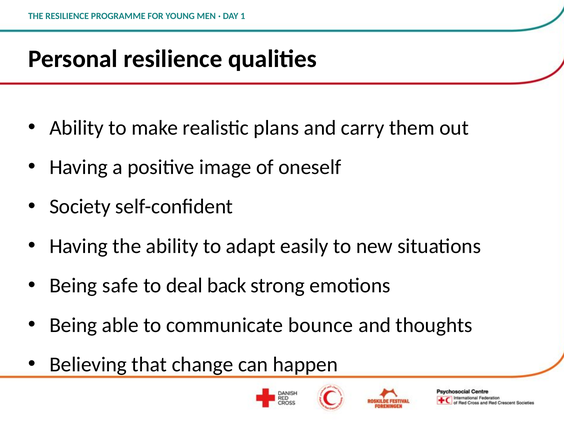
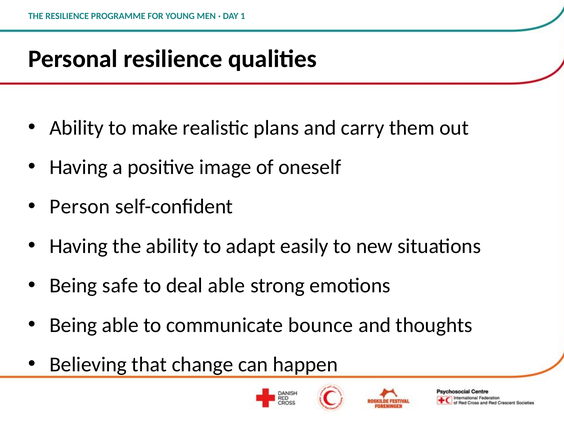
Society: Society -> Person (80, 207)
deal back: back -> able (227, 286)
